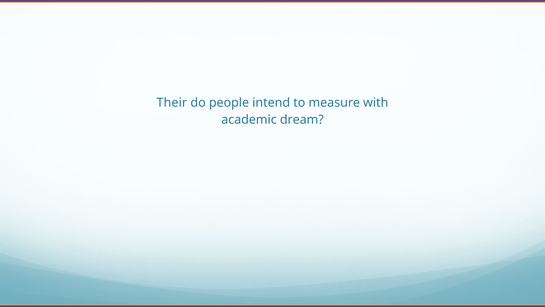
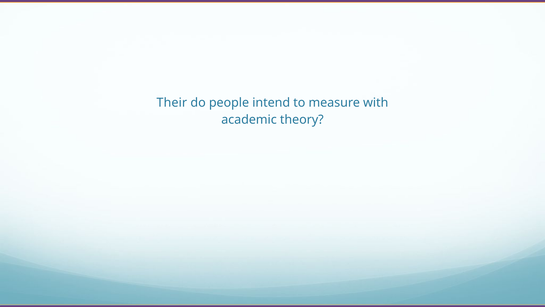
dream: dream -> theory (302, 120)
